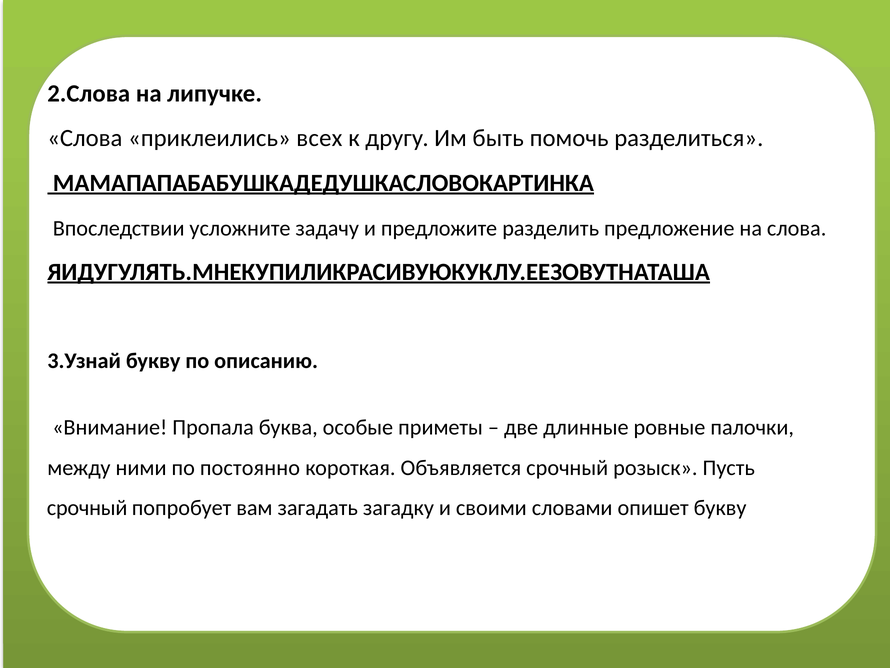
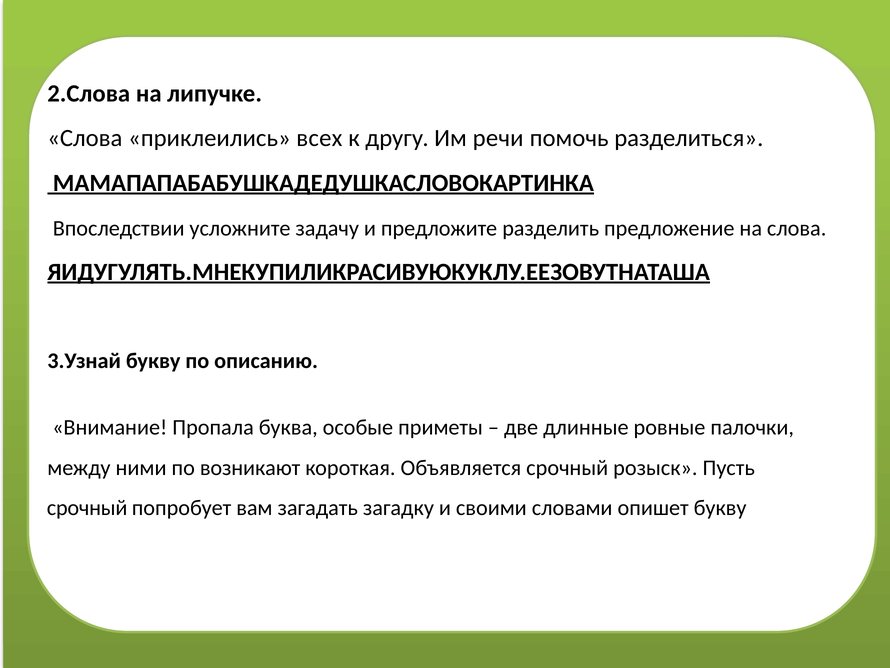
быть: быть -> речи (498, 138)
постоянно: постоянно -> возникают (250, 467)
